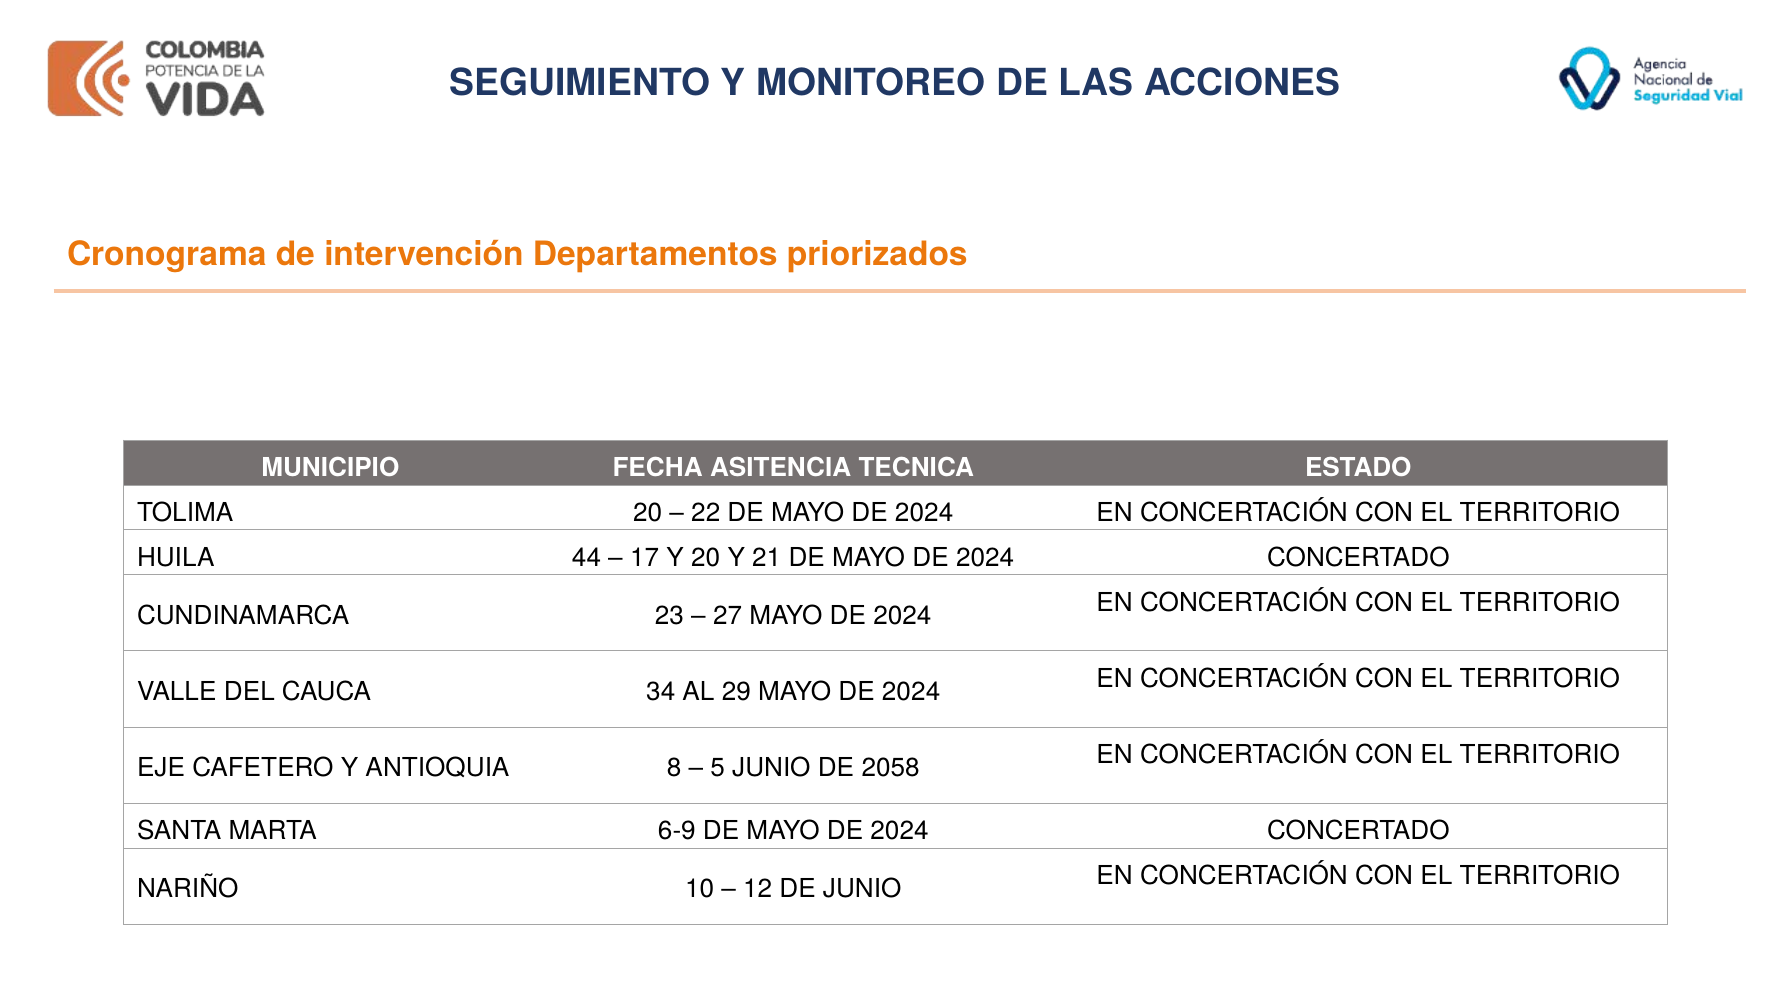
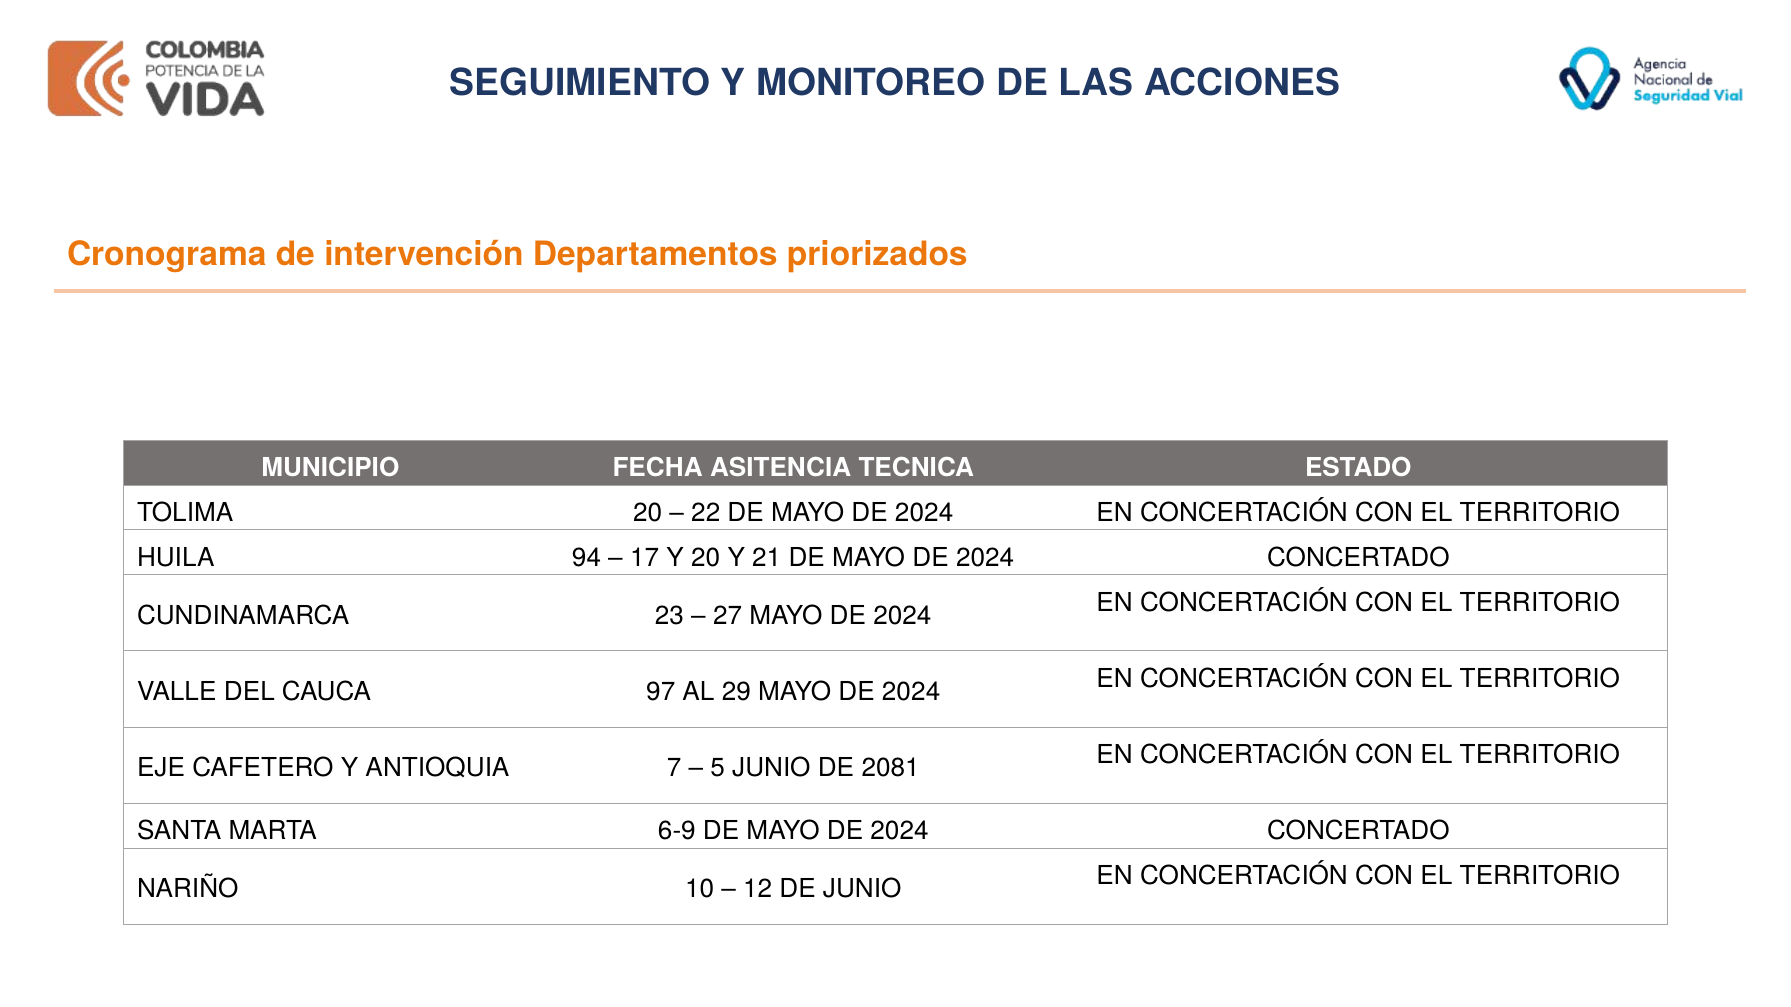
44: 44 -> 94 (587, 558)
34: 34 -> 97 (661, 692)
8: 8 -> 7 (674, 768)
2058: 2058 -> 2081 (891, 768)
